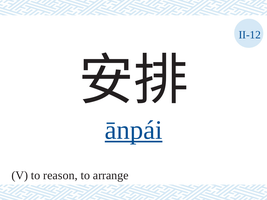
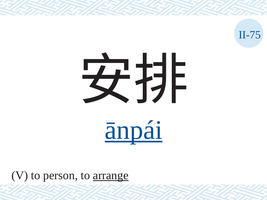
II-12: II-12 -> II-75 (250, 35)
reason: reason -> person (60, 176)
arrange underline: none -> present (111, 176)
